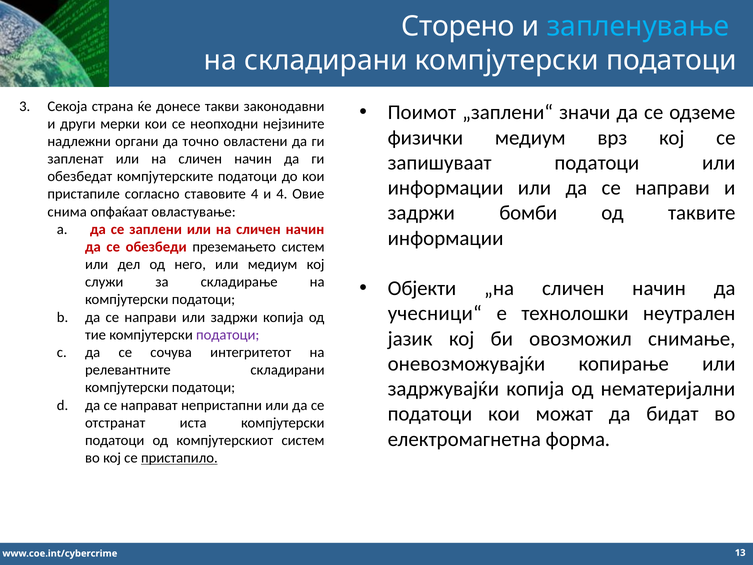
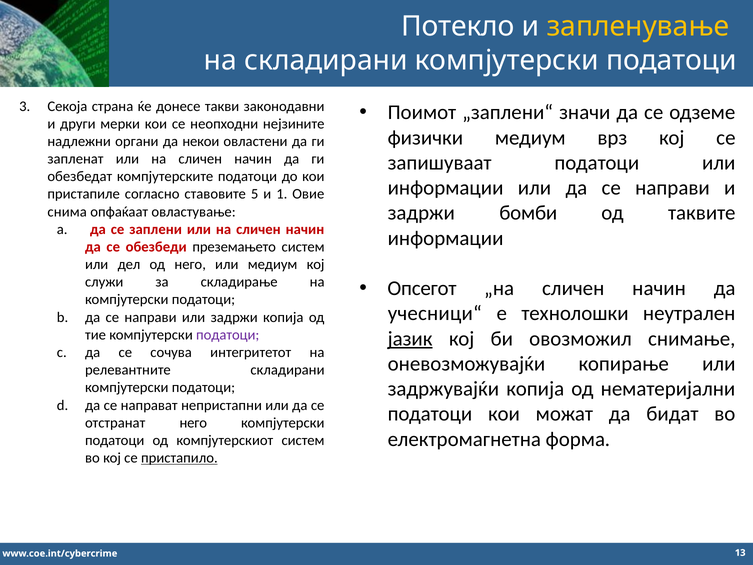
Сторено: Сторено -> Потекло (458, 26)
запленување colour: light blue -> yellow (638, 26)
точно: точно -> некои (201, 141)
ставовите 4: 4 -> 5 (255, 194)
и 4: 4 -> 1 (282, 194)
Објекти: Објекти -> Опсегот (422, 288)
јазик underline: none -> present (410, 338)
отстранат иста: иста -> него (193, 423)
